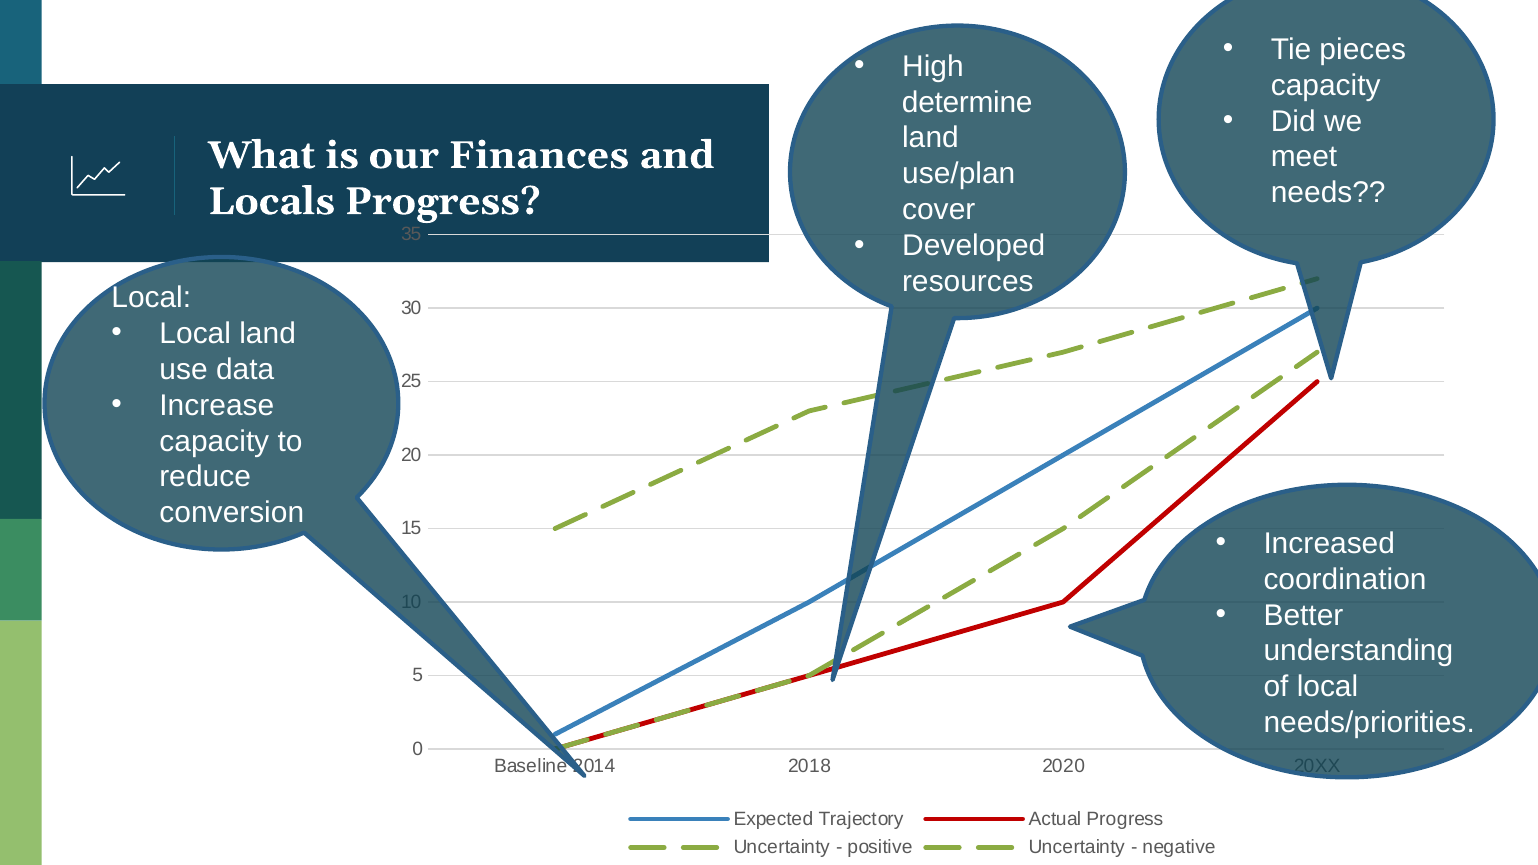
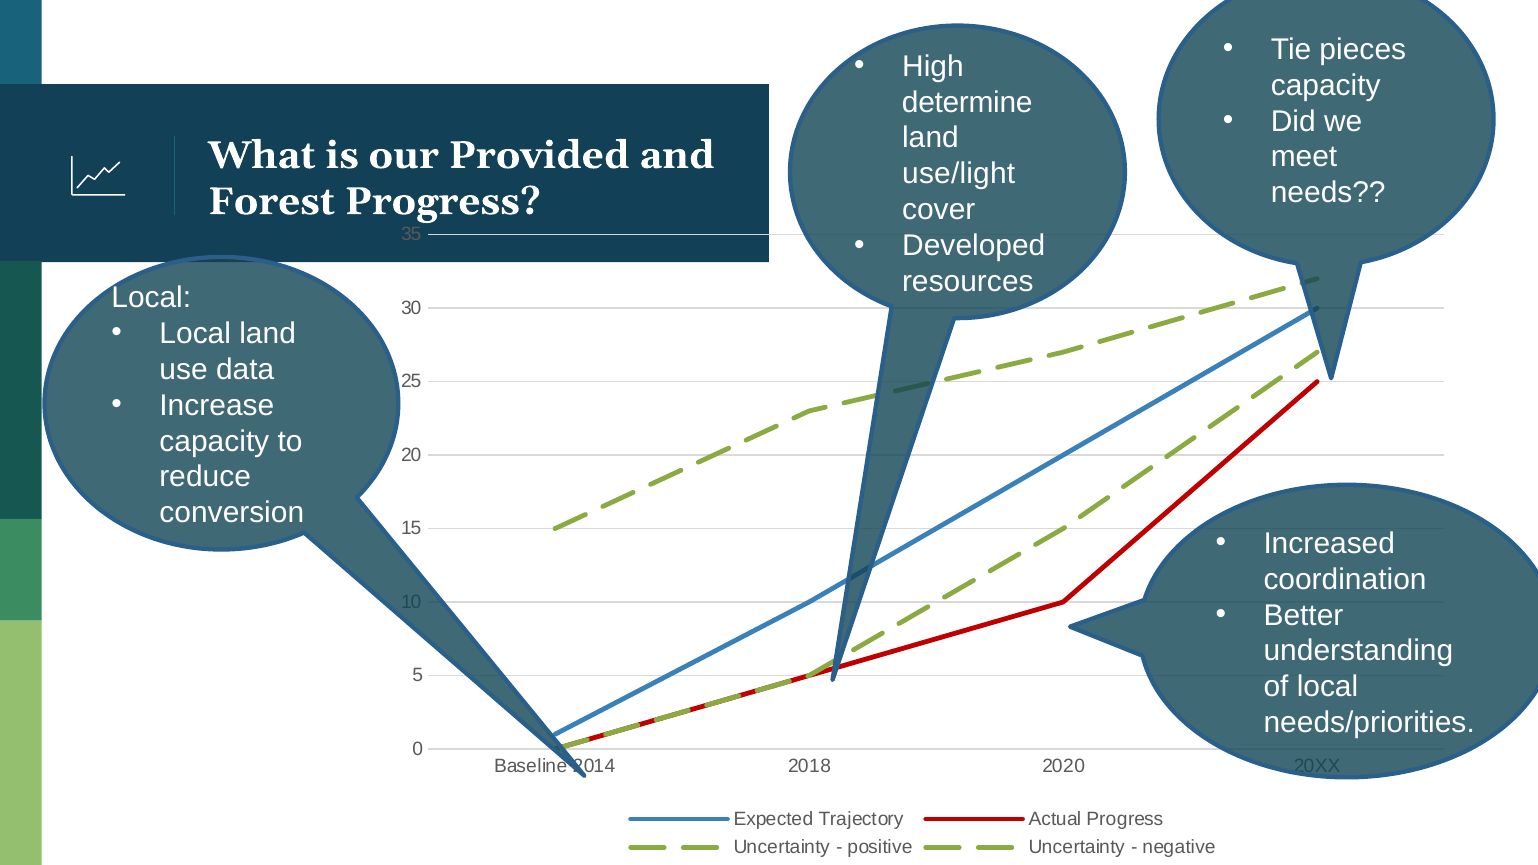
Finances: Finances -> Provided (539, 155)
use/plan: use/plan -> use/light (959, 174)
Locals: Locals -> Forest (272, 201)
